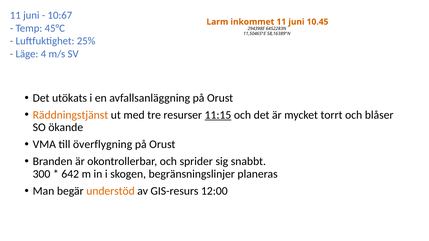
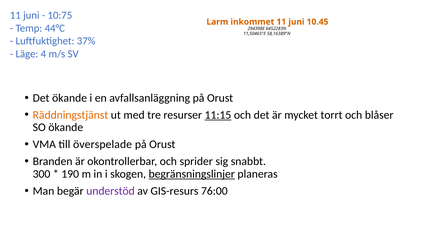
10:67: 10:67 -> 10:75 (60, 15)
45°C: 45°C -> 44°C (55, 28)
25%: 25% -> 37% (86, 41)
Det utökats: utökats -> ökande (70, 98)
överflygning: överflygning -> överspelade (103, 145)
642: 642 -> 190 (70, 174)
begränsningslinjer underline: none -> present (192, 174)
understöd colour: orange -> purple (111, 191)
12:00: 12:00 -> 76:00 (214, 191)
